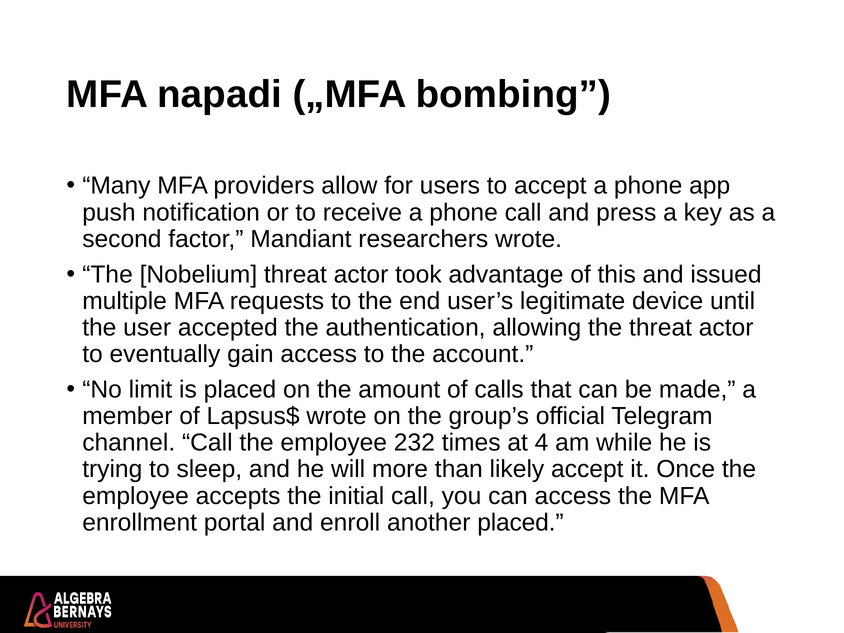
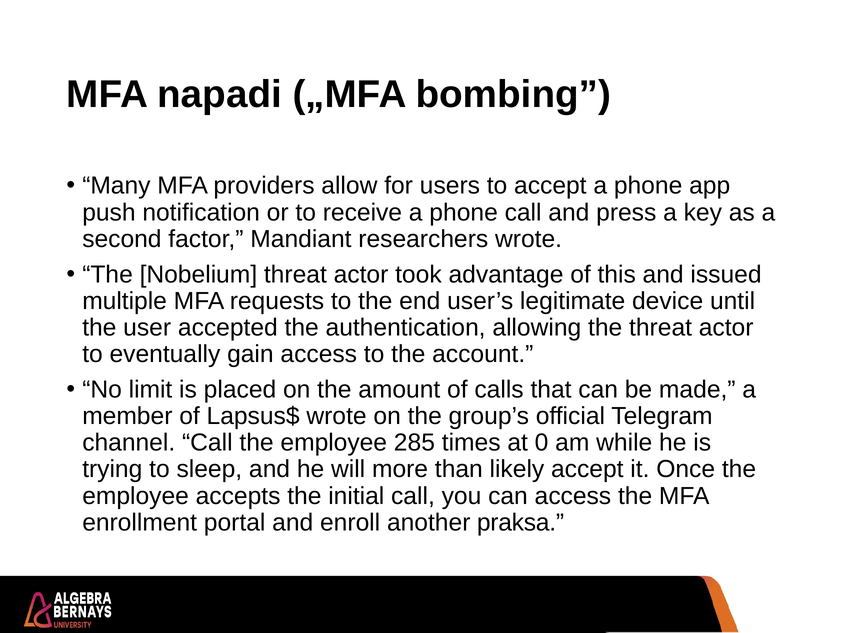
232: 232 -> 285 (414, 443)
4: 4 -> 0 (542, 443)
another placed: placed -> praksa (520, 522)
